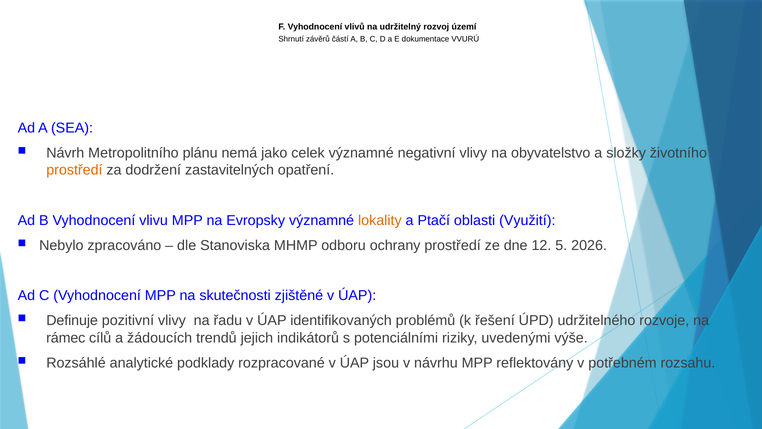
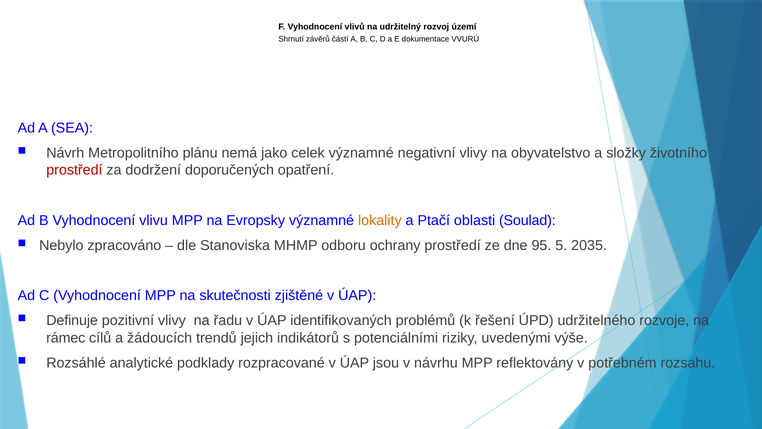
prostředí colour: orange -> red (74, 170)
zastavitelných: zastavitelných -> doporučených (230, 170)
Využití: Využití -> Soulad (527, 220)
12: 12 -> 95 (541, 245)
2026: 2026 -> 2035 (589, 245)
